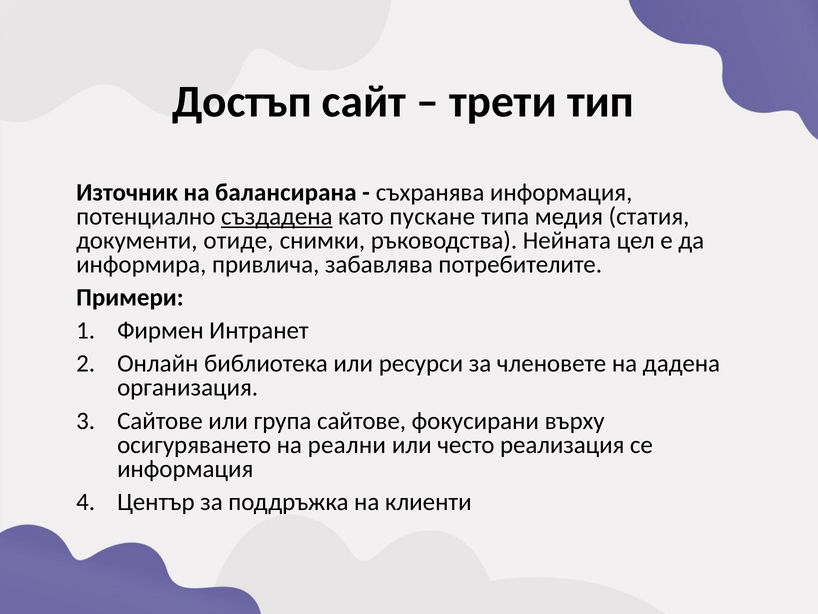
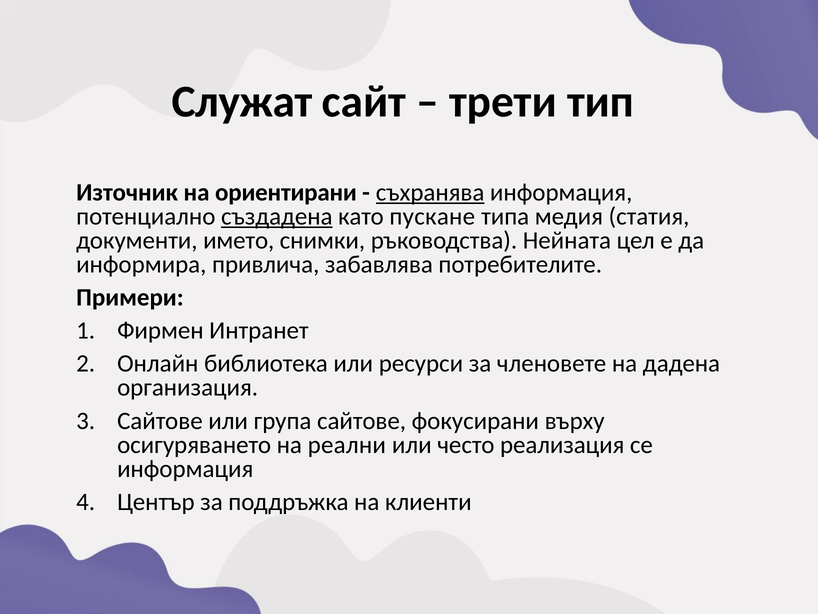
Достъп: Достъп -> Служат (242, 102)
балансирана: балансирана -> ориентирани (286, 192)
съхранява underline: none -> present (430, 192)
отиде: отиде -> името (239, 240)
